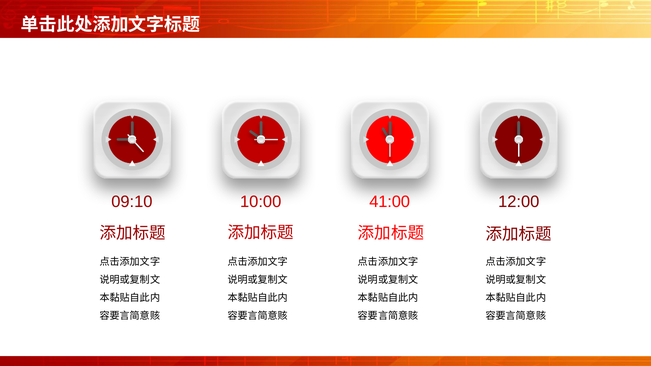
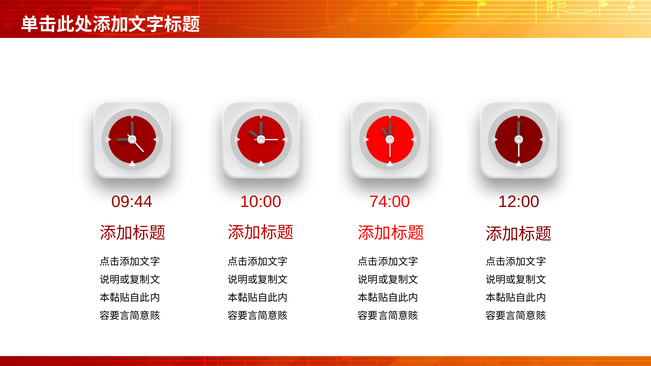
09:10: 09:10 -> 09:44 (132, 202)
41:00: 41:00 -> 74:00 (390, 202)
